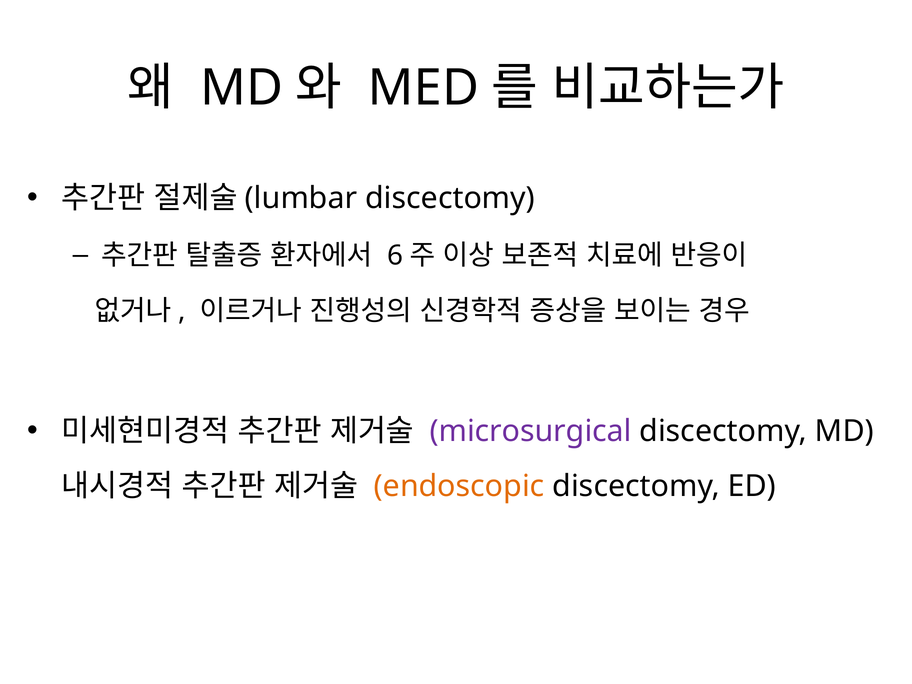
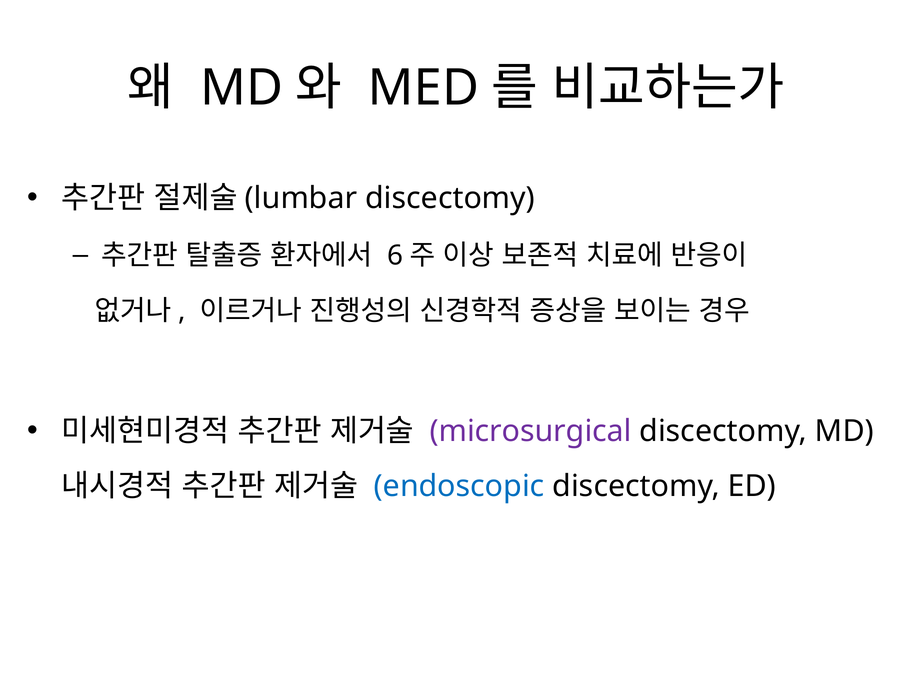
endoscopic colour: orange -> blue (459, 486)
